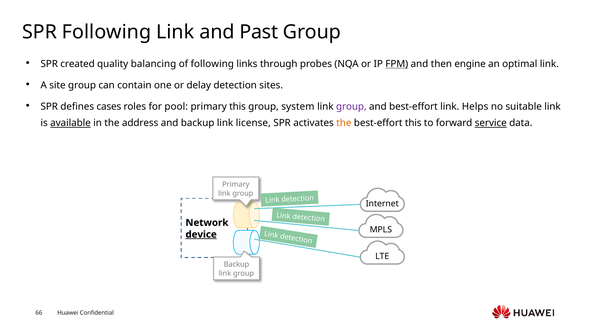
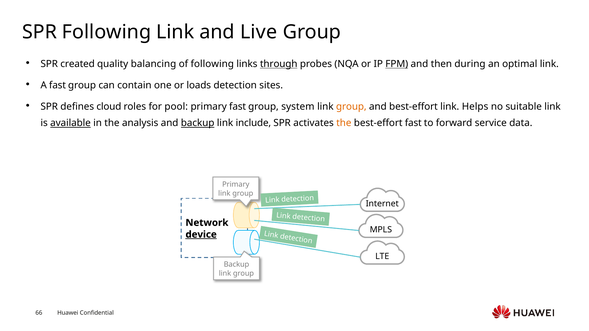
Past: Past -> Live (259, 32)
through underline: none -> present (279, 64)
engine: engine -> during (470, 64)
A site: site -> fast (57, 85)
delay: delay -> loads (199, 85)
cases: cases -> cloud (109, 107)
primary this: this -> fast (238, 107)
group colour: purple -> orange (351, 107)
address: address -> analysis (140, 123)
backup underline: none -> present (198, 123)
license: license -> include (253, 123)
best-effort this: this -> fast (413, 123)
service underline: present -> none (491, 123)
